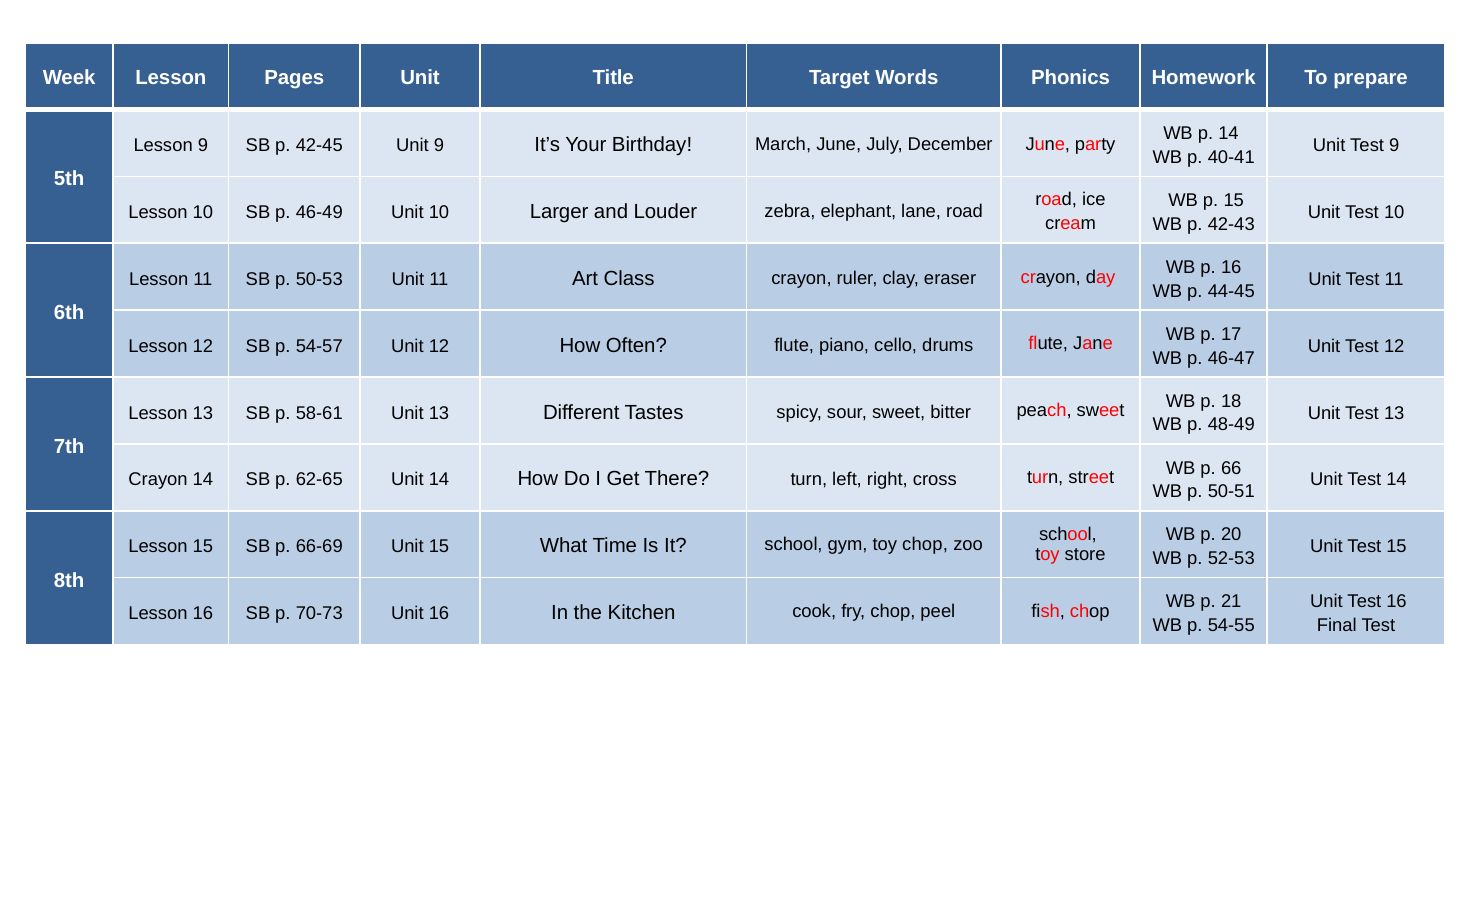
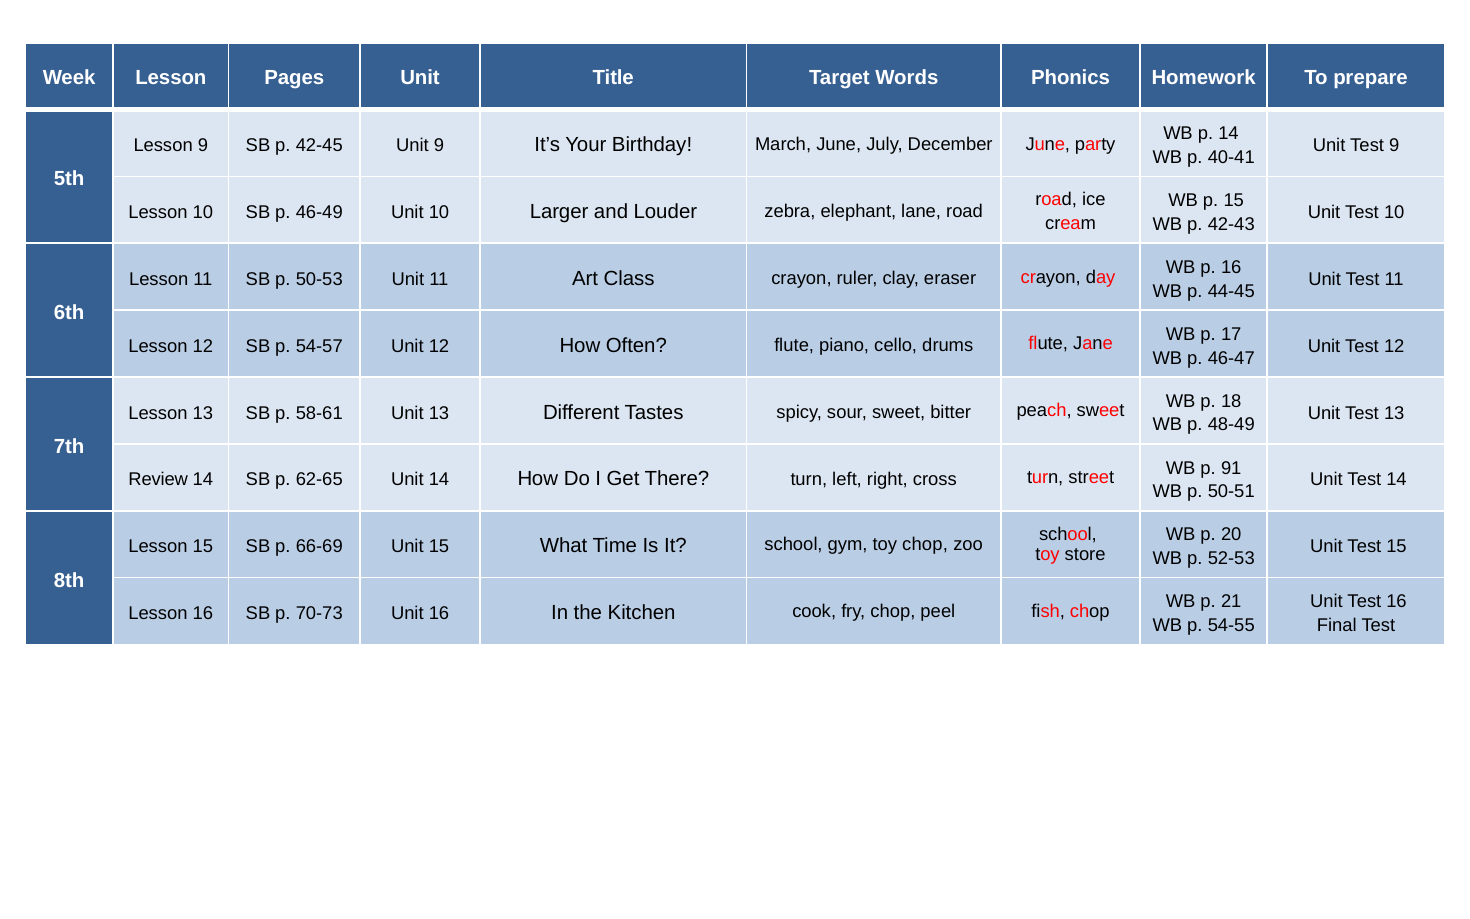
66: 66 -> 91 (1231, 468)
Crayon: Crayon -> Review (158, 480)
